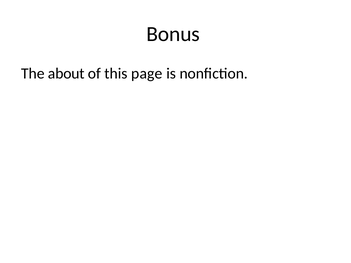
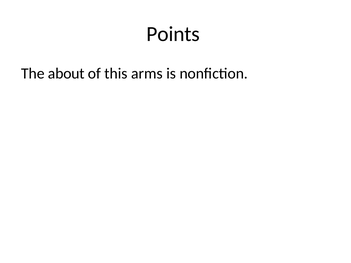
Bonus: Bonus -> Points (173, 34)
page: page -> arms (147, 74)
